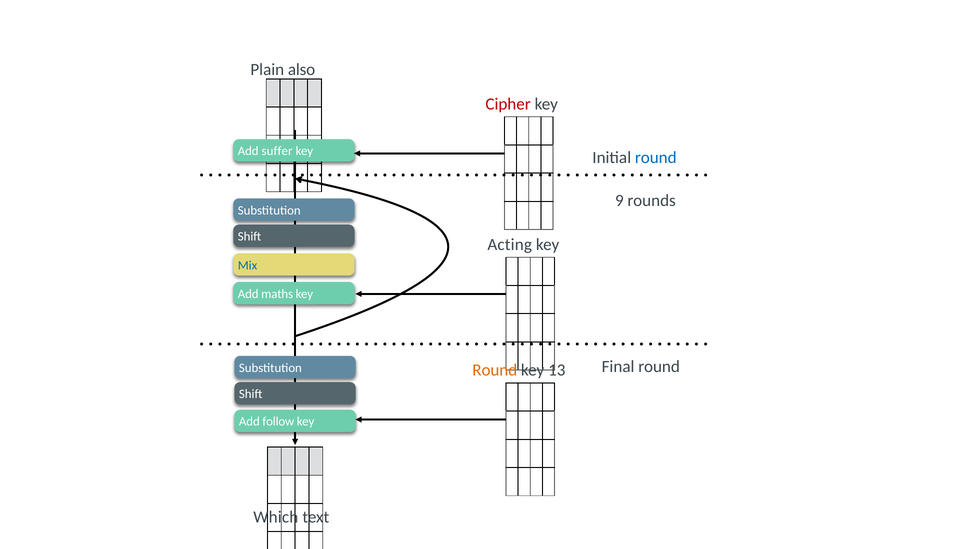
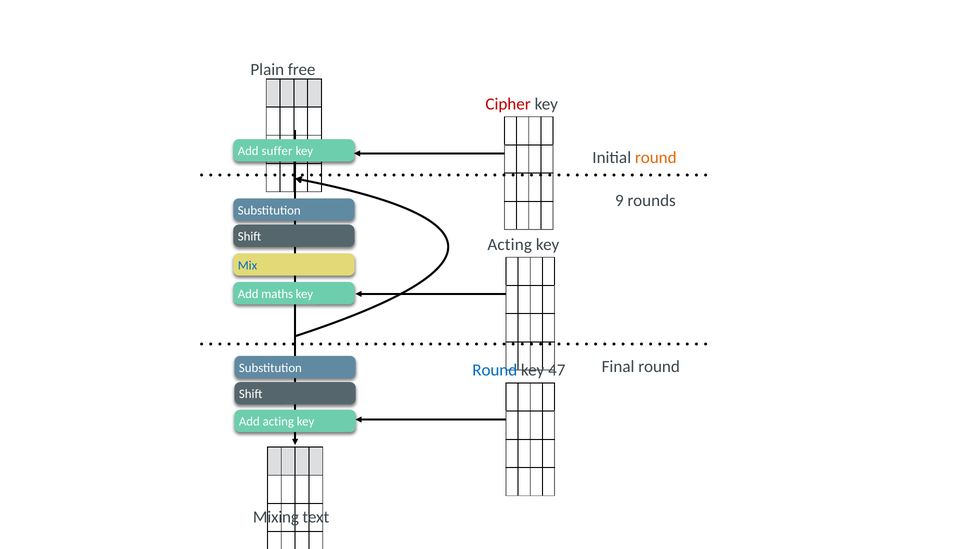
also: also -> free (302, 70)
round colour: blue -> orange (656, 158)
Round colour: orange -> blue (495, 370)
13: 13 -> 47 (557, 370)
Add follow: follow -> acting (278, 422)
Which: Which -> Mixing (276, 517)
